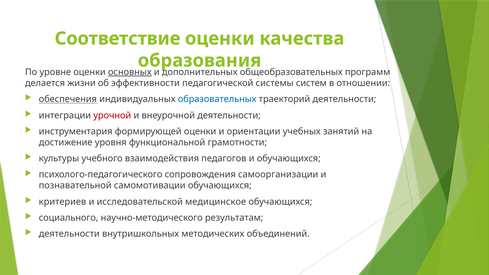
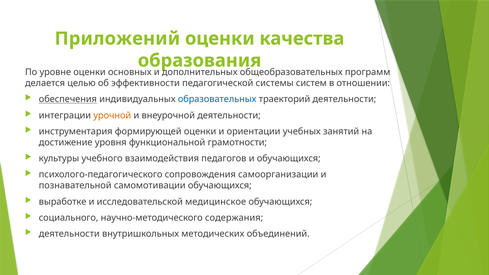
Соответствие: Соответствие -> Приложений (117, 39)
основных underline: present -> none (130, 72)
жизни: жизни -> целью (81, 83)
урочной colour: red -> orange (112, 115)
критериев: критериев -> выработке (63, 202)
результатам: результатам -> содержания (234, 218)
